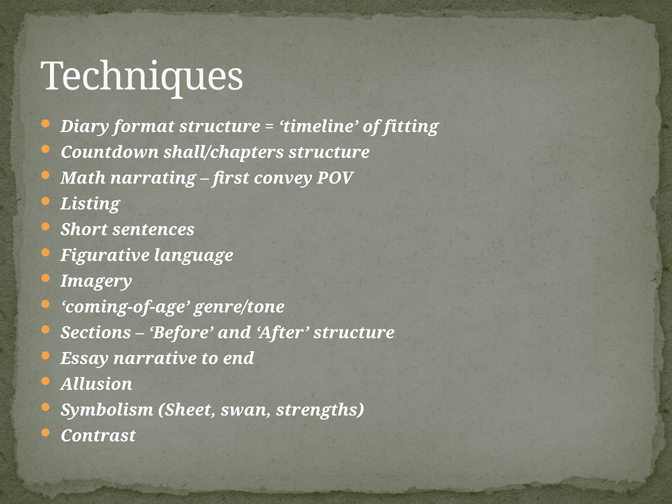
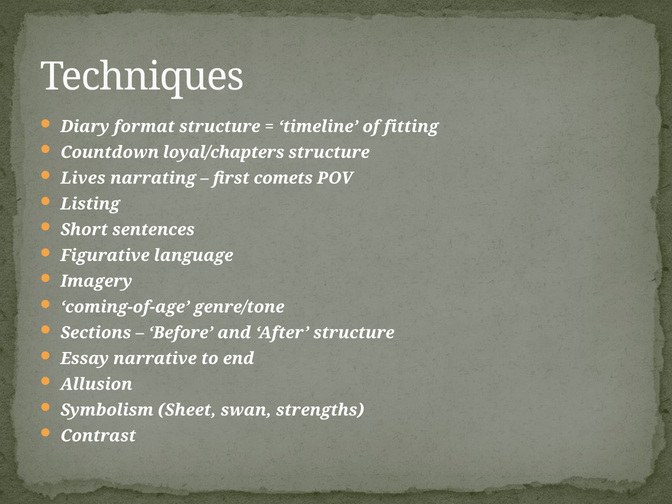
shall/chapters: shall/chapters -> loyal/chapters (224, 152)
Math: Math -> Lives (83, 178)
convey: convey -> comets (283, 178)
